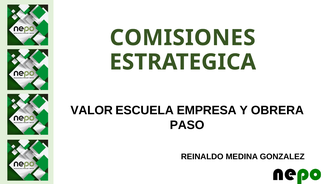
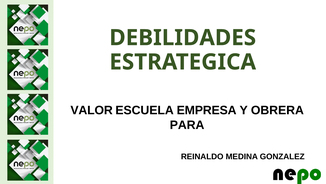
COMISIONES: COMISIONES -> DEBILIDADES (183, 38)
PASO: PASO -> PARA (187, 125)
